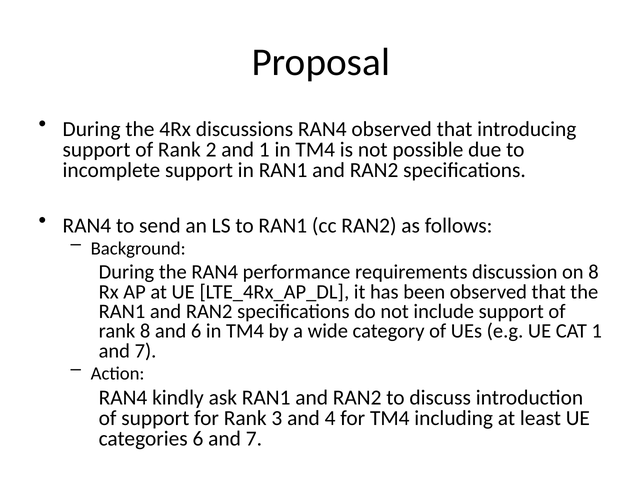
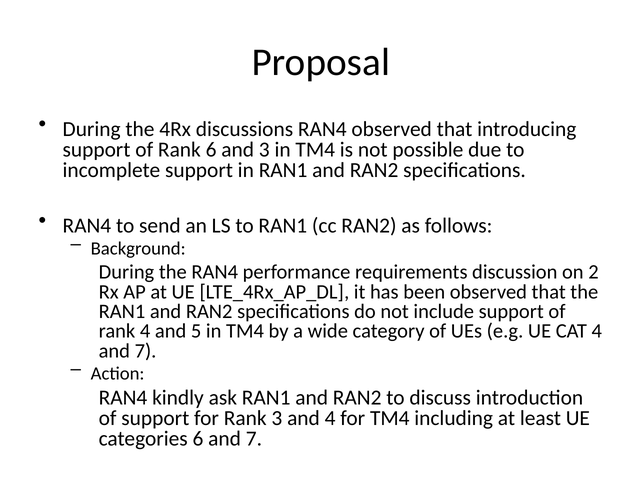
Rank 2: 2 -> 6 (211, 150)
and 1: 1 -> 3 (264, 150)
on 8: 8 -> 2 (593, 272)
rank 8: 8 -> 4 (145, 331)
and 6: 6 -> 5 (196, 331)
CAT 1: 1 -> 4 (597, 331)
